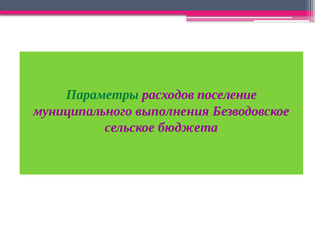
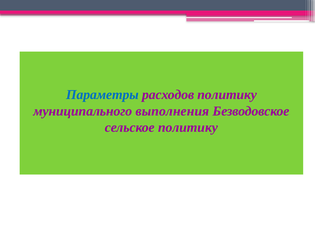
Параметры colour: green -> blue (102, 95)
расходов поселение: поселение -> политику (227, 95)
сельское бюджета: бюджета -> политику (188, 127)
